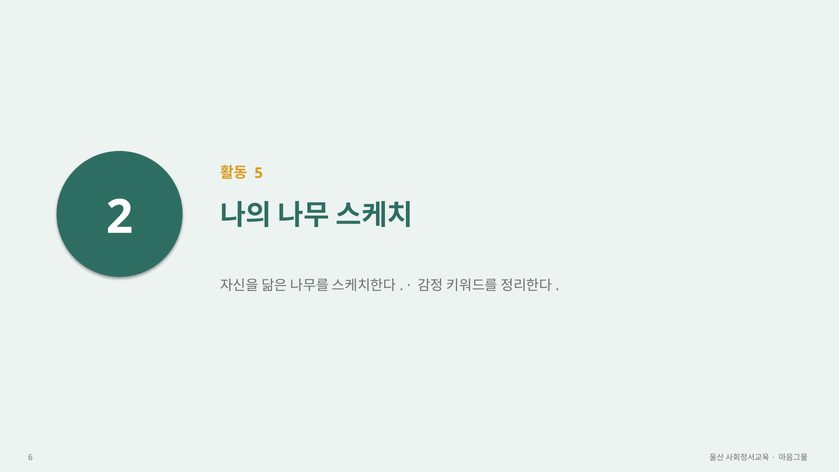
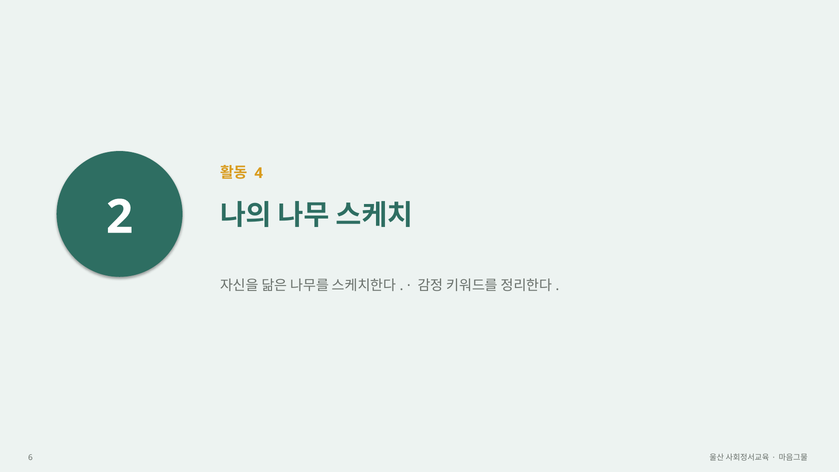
5: 5 -> 4 (259, 173)
